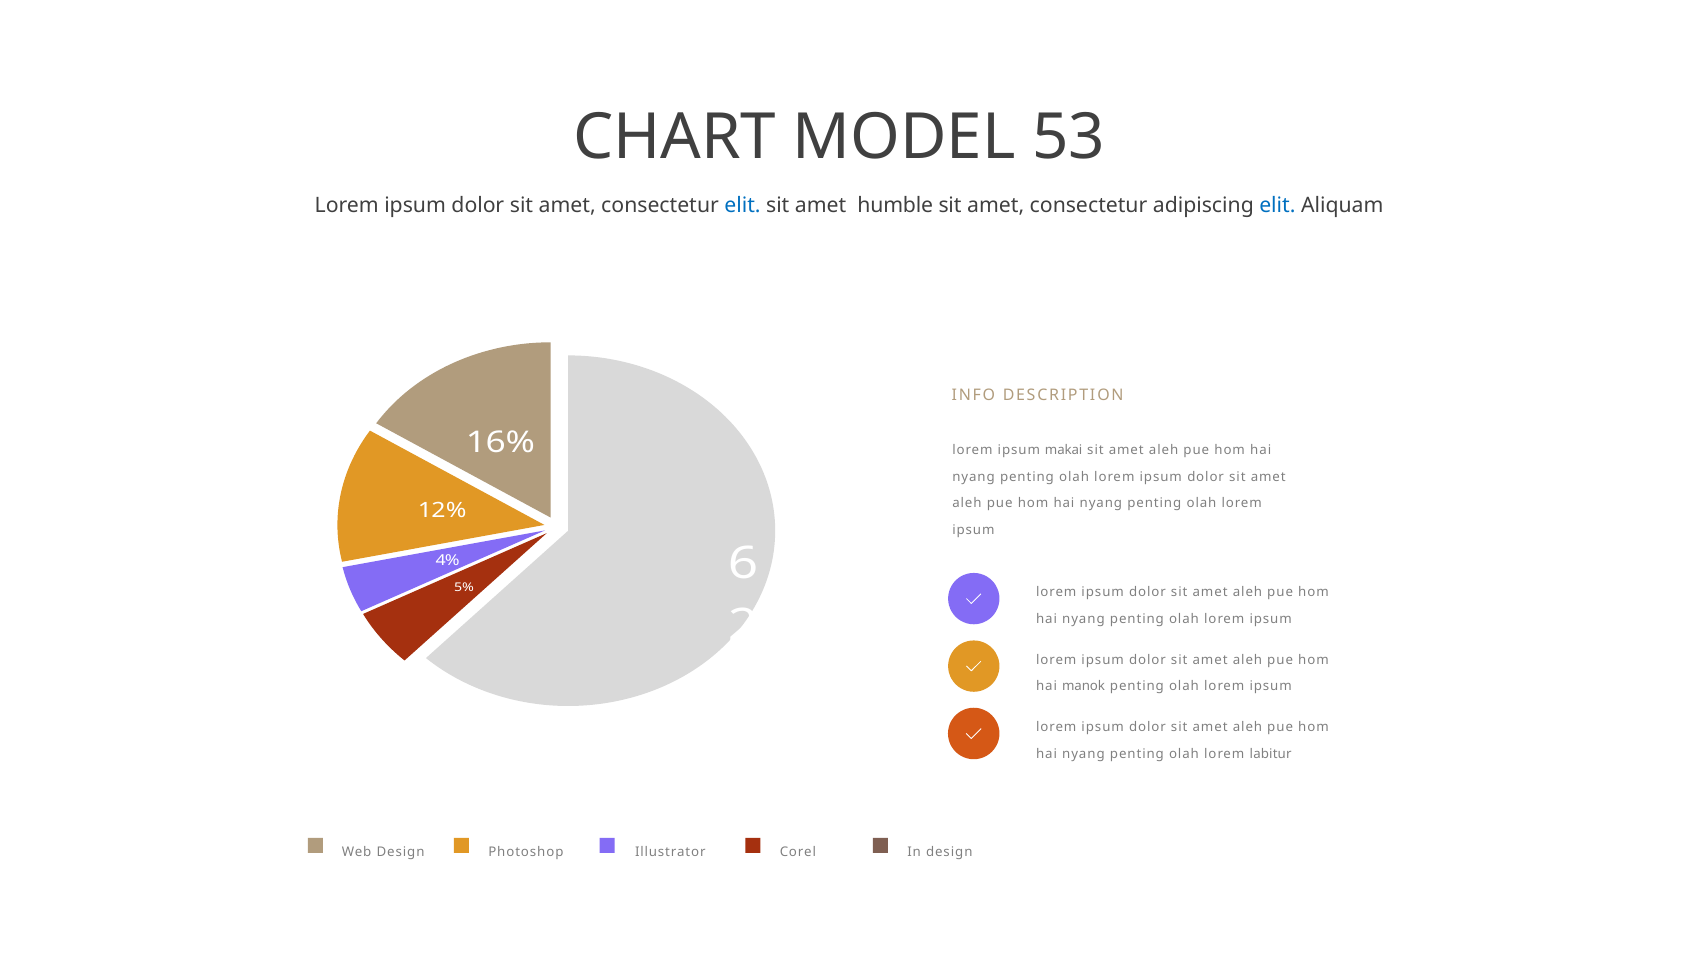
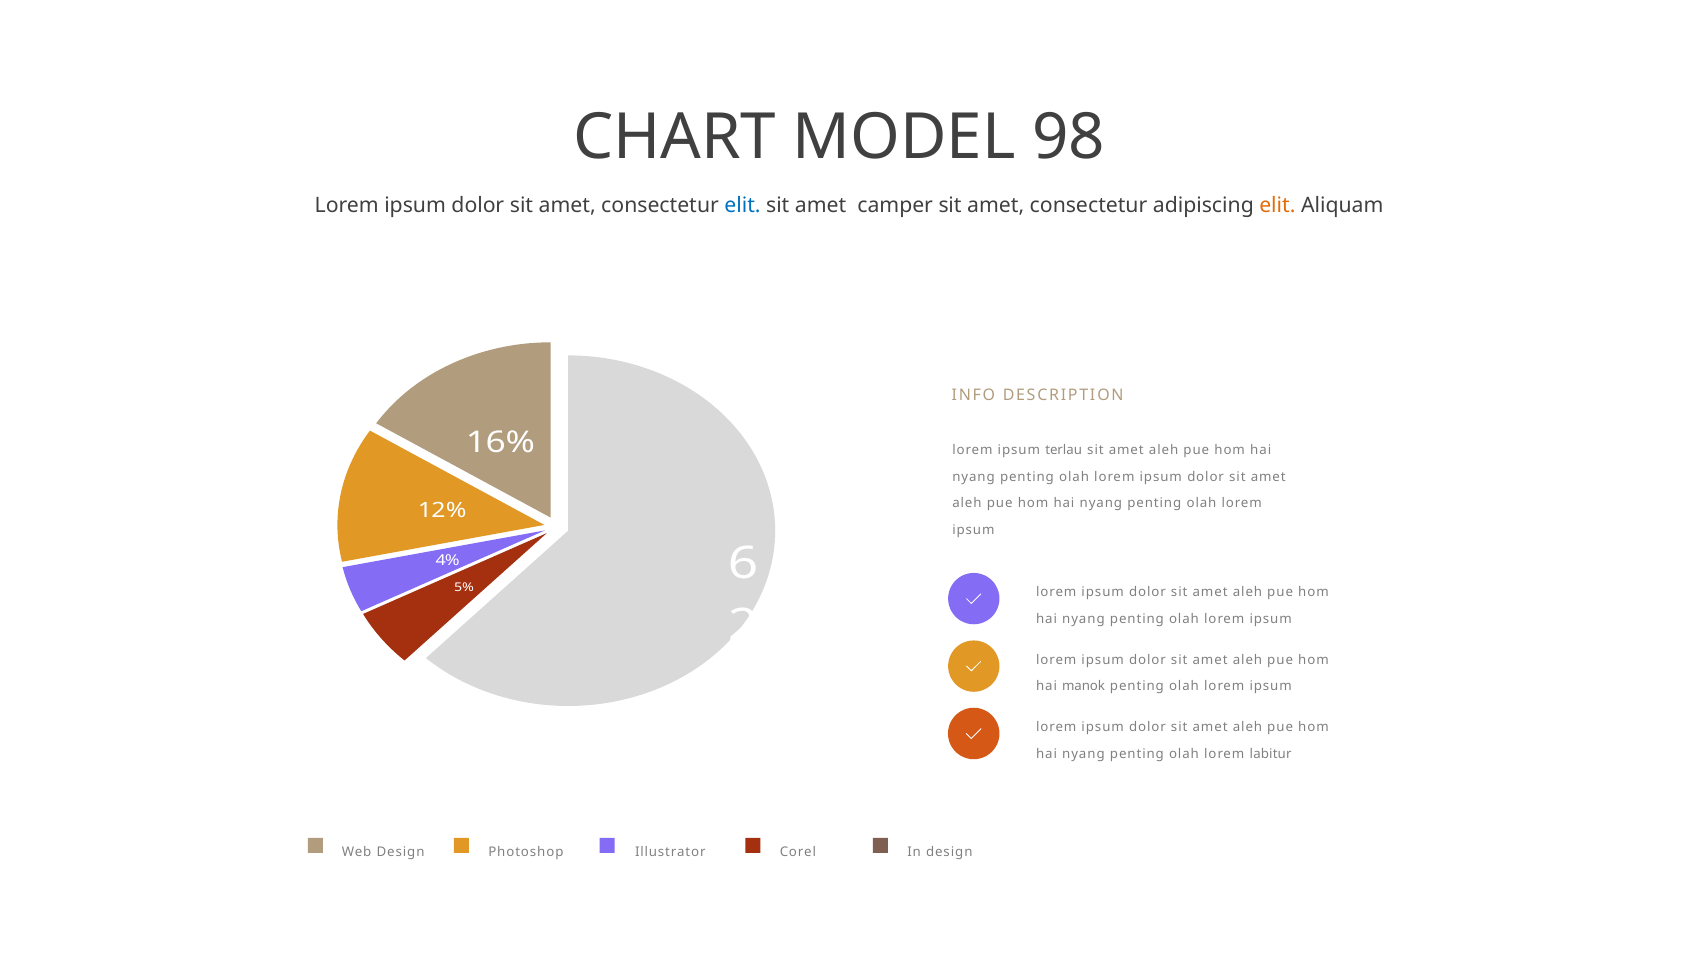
53: 53 -> 98 (1069, 137)
humble: humble -> camper (895, 206)
elit colour: blue -> orange (1277, 206)
makai: makai -> terlau (1064, 450)
